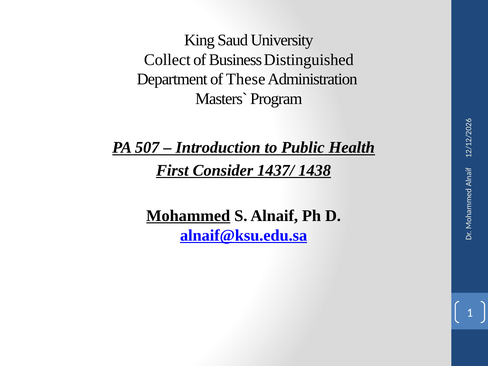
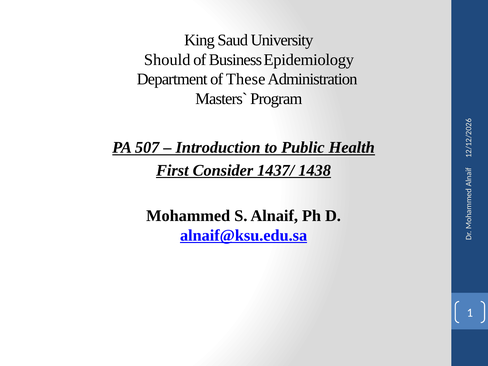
Collect: Collect -> Should (167, 60)
Distinguished: Distinguished -> Epidemiology (309, 60)
Mohammed underline: present -> none (188, 216)
